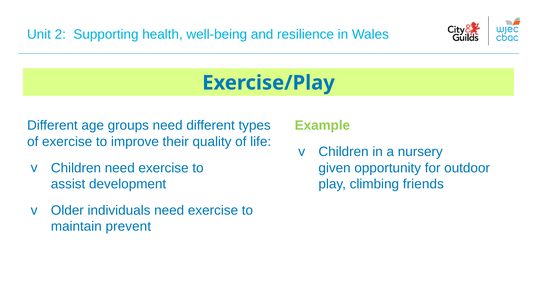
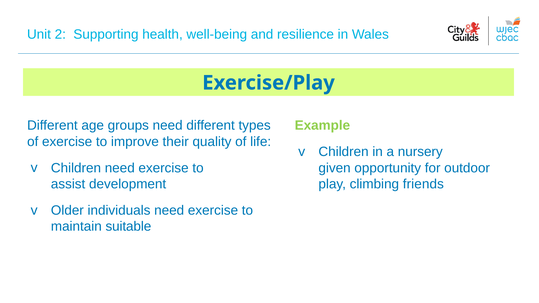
prevent: prevent -> suitable (128, 227)
